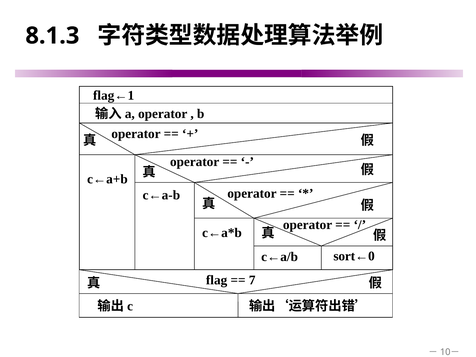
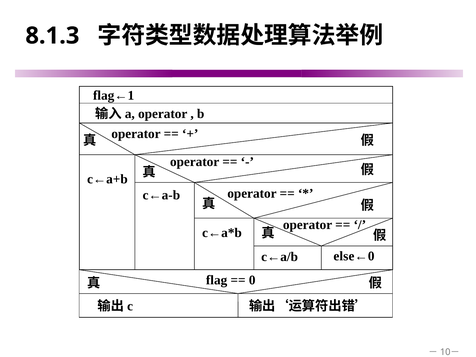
sort←0: sort←0 -> else←0 (354, 256)
7: 7 -> 0 (252, 280)
